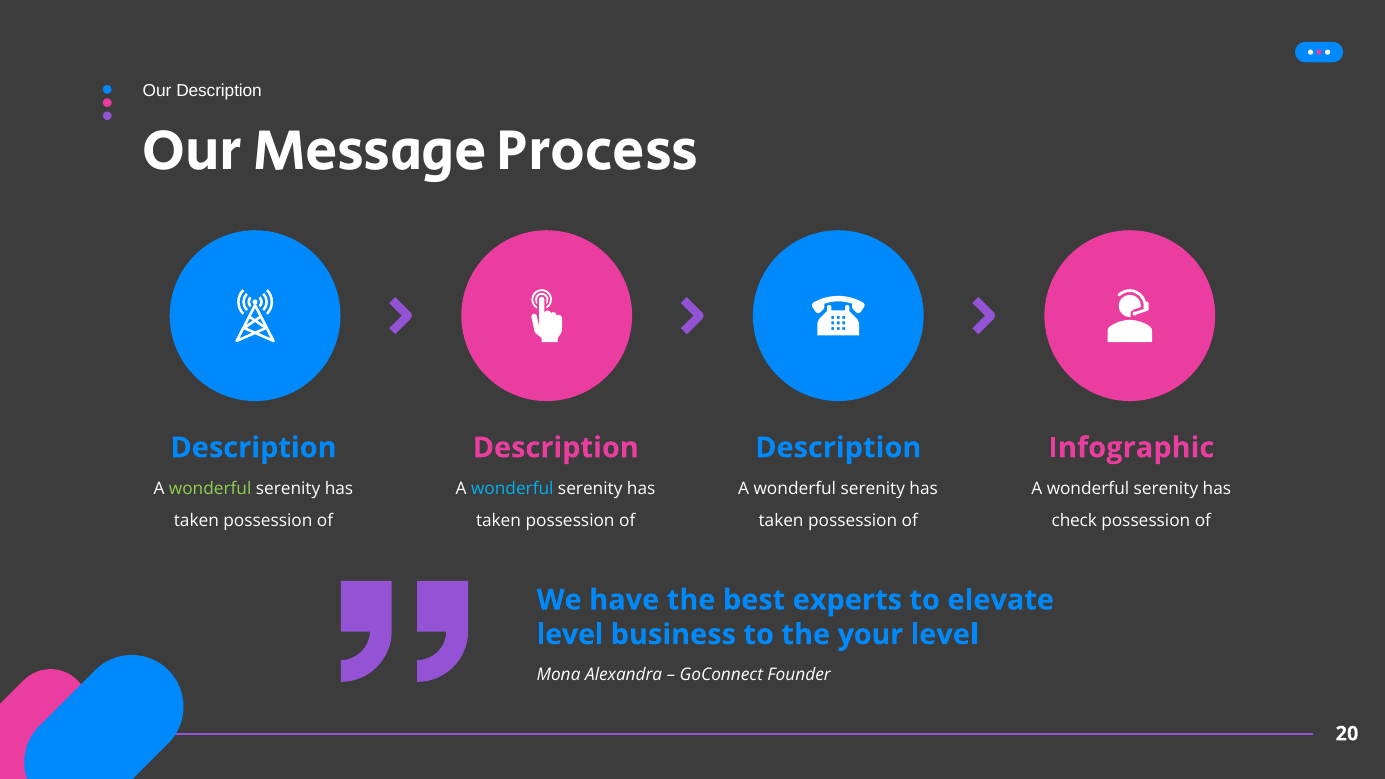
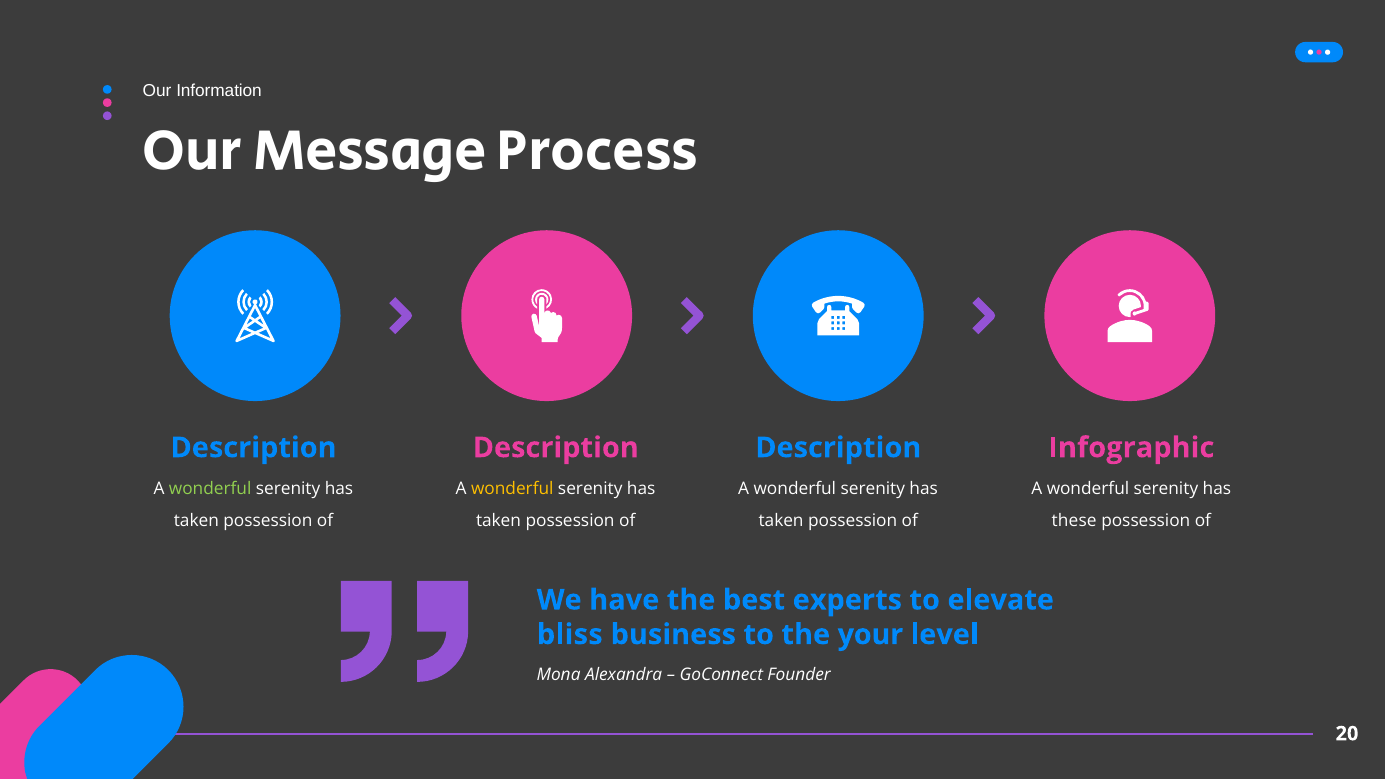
Our Description: Description -> Information (219, 91)
wonderful colour: light blue -> yellow (512, 489)
check: check -> these (1074, 520)
level: level -> bliss (570, 635)
